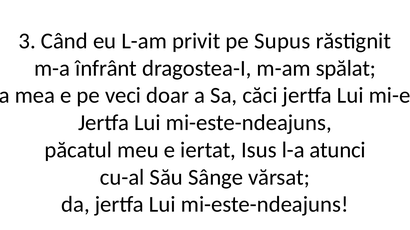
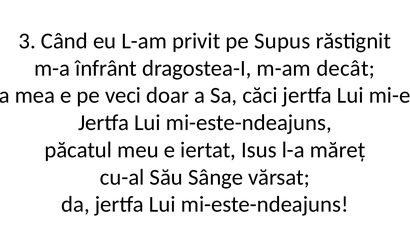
spălat: spălat -> decât (346, 68)
l-a atunci: atunci -> măreț (338, 150)
